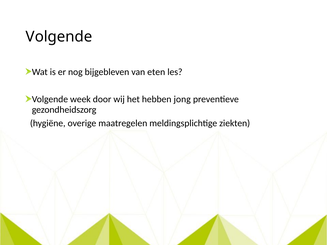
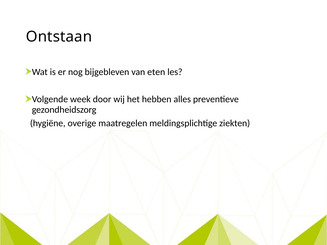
Volgende: Volgende -> Ontstaan (59, 37)
jong: jong -> alles (182, 99)
